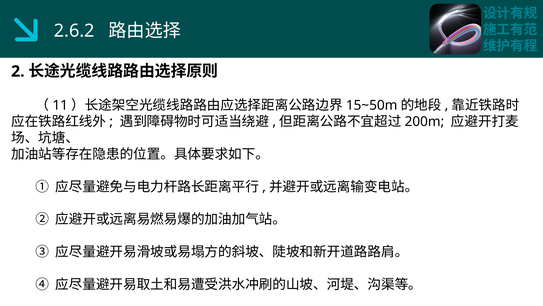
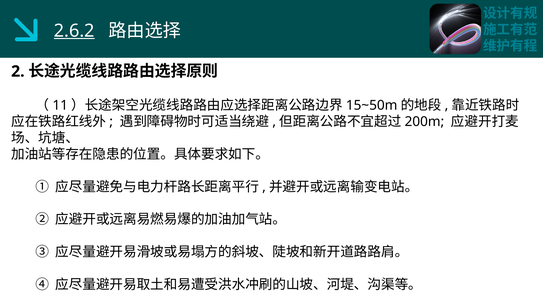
2.6.2 underline: none -> present (74, 31)
